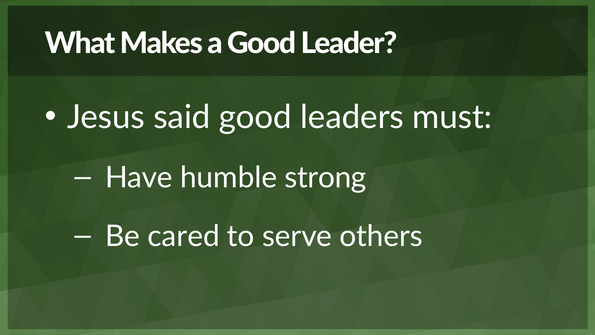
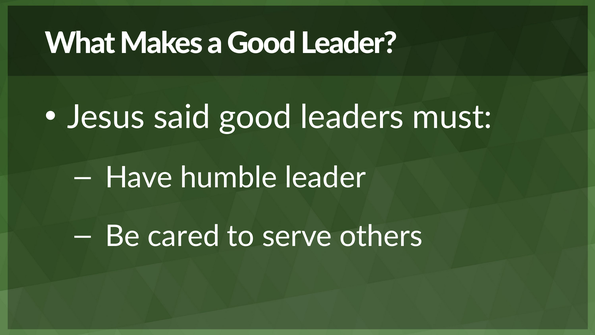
humble strong: strong -> leader (325, 178)
